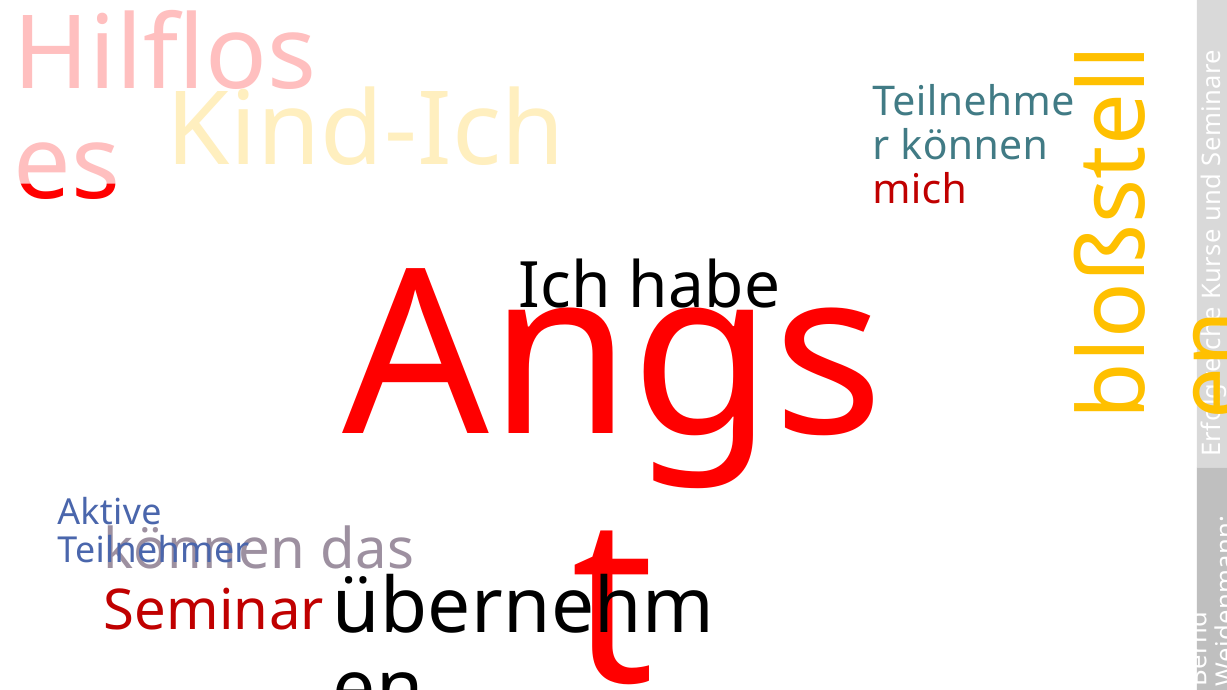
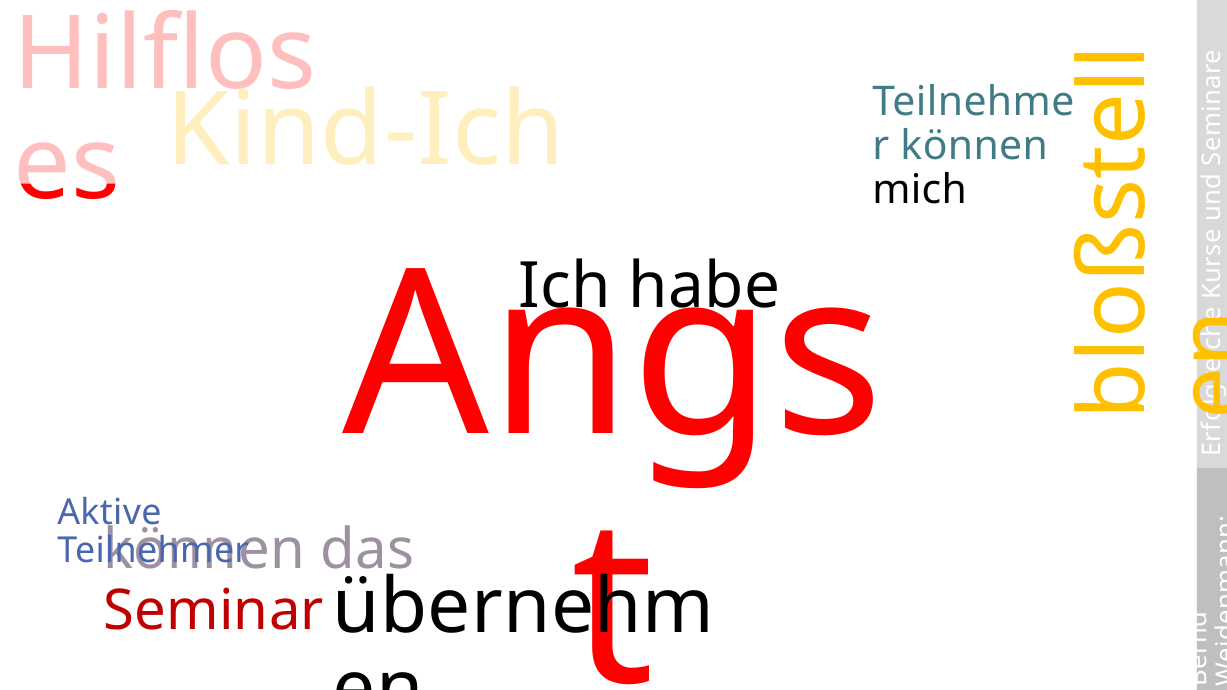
mich colour: red -> black (920, 191)
